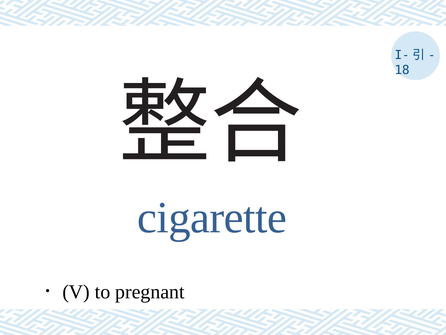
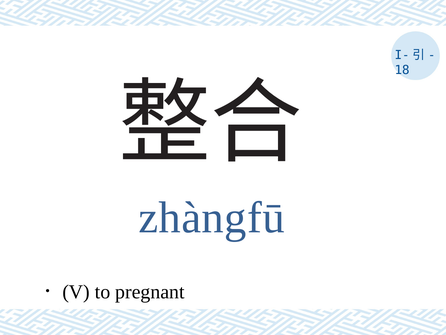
cigarette: cigarette -> zhàngfū (212, 217)
